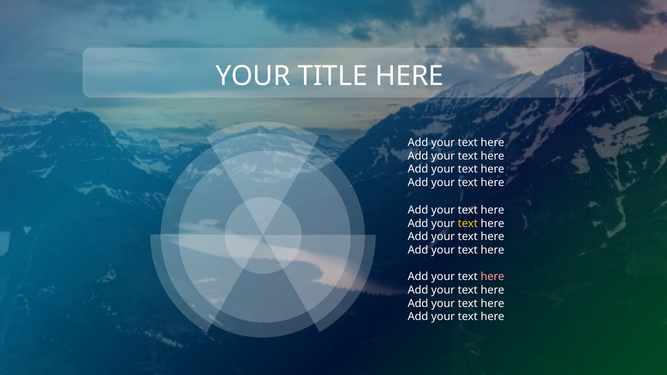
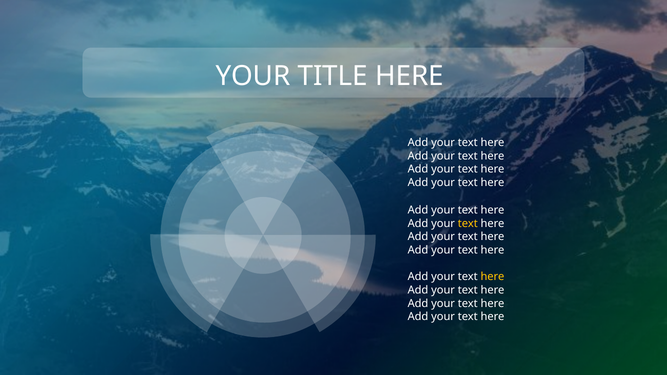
here colour: pink -> yellow (492, 277)
